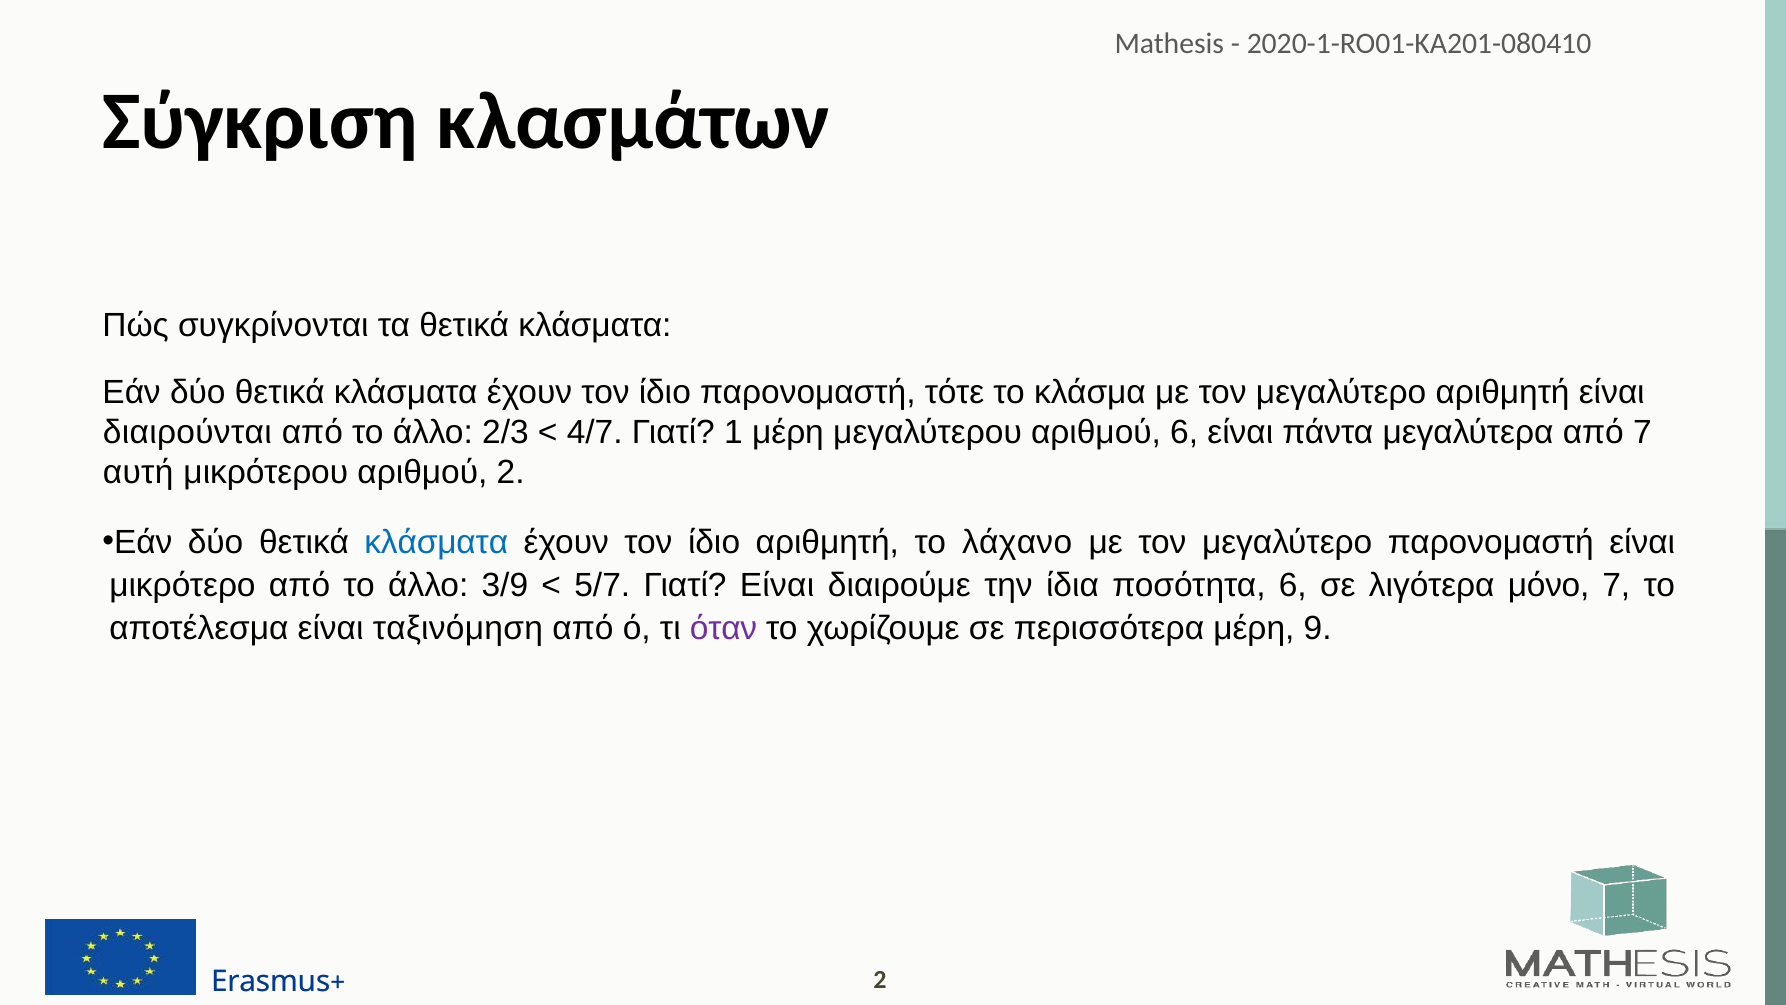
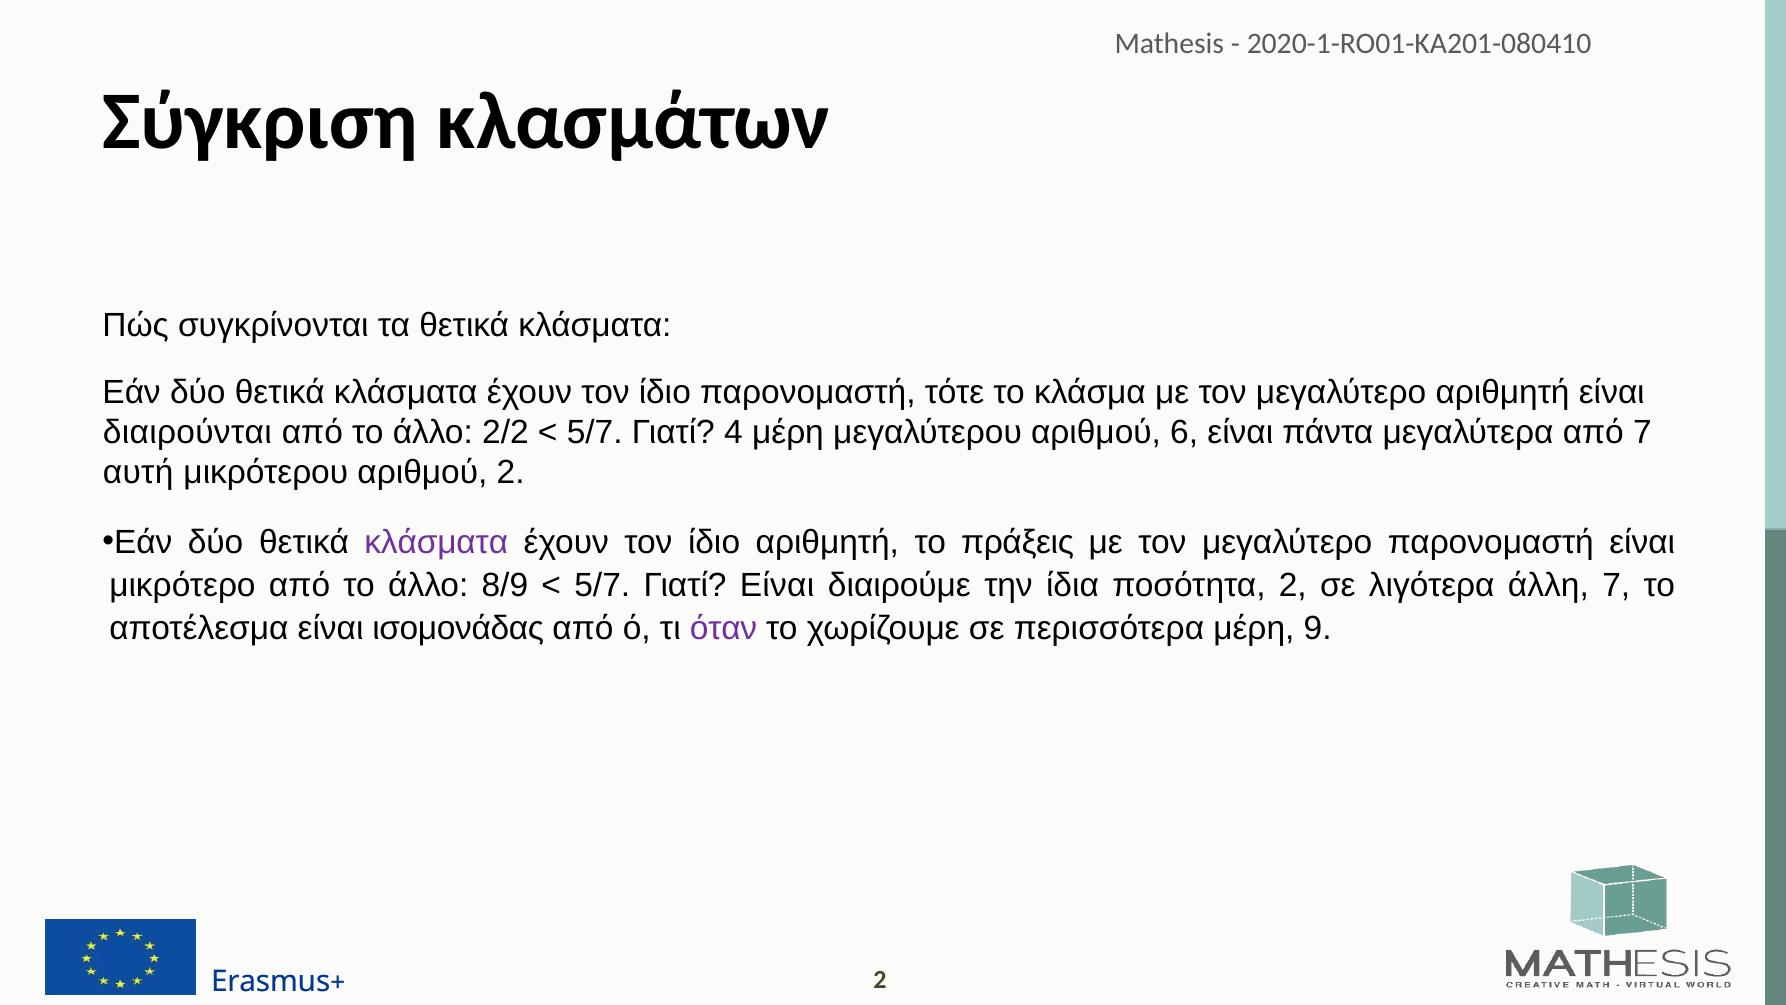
2/3: 2/3 -> 2/2 (505, 432)
4/7: 4/7 -> 5/7 (595, 432)
1: 1 -> 4 (733, 432)
κλάσματα colour: blue -> purple (436, 542)
λάχανο: λάχανο -> πράξεις (1017, 542)
3/9: 3/9 -> 8/9 (505, 585)
ποσότητα 6: 6 -> 2 (1293, 585)
μόνο: μόνο -> άλλη (1548, 585)
ταξινόμηση: ταξινόμηση -> ισομονάδας (458, 628)
